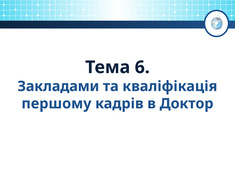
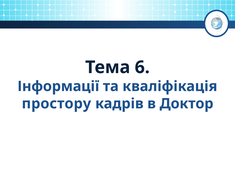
Закладами: Закладами -> Інформації (58, 86)
першому: першому -> простору (56, 103)
